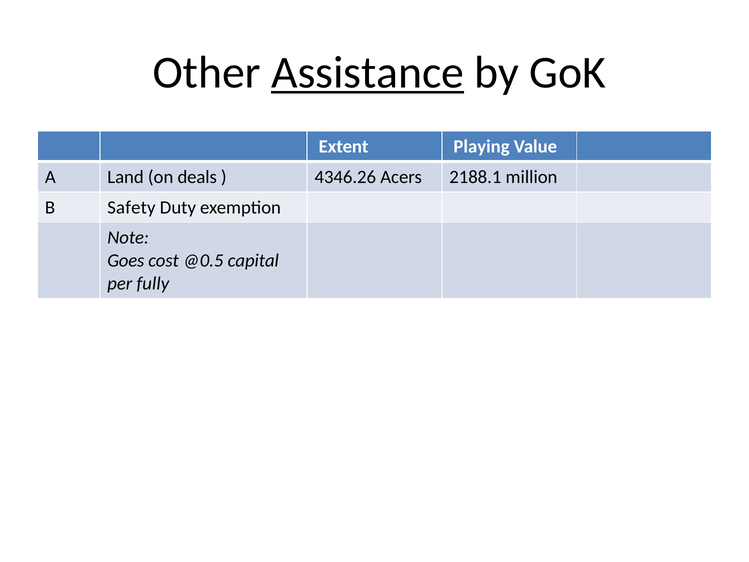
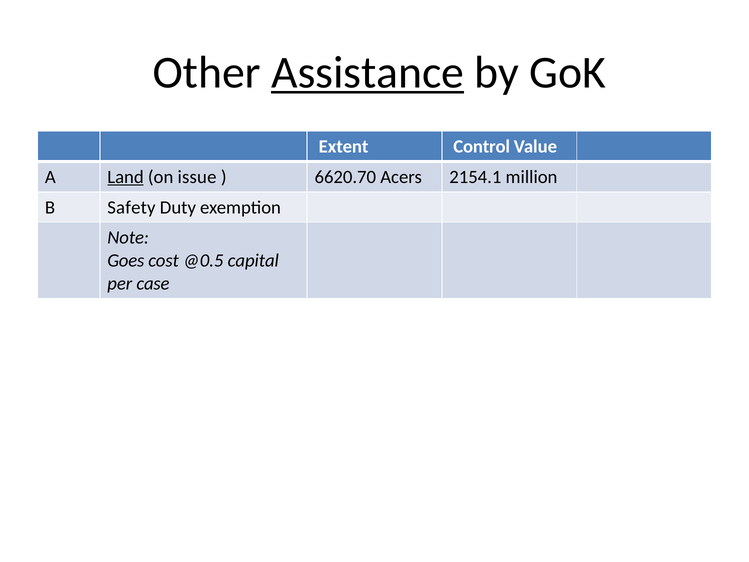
Playing: Playing -> Control (482, 146)
Land underline: none -> present (126, 177)
deals: deals -> issue (197, 177)
4346.26: 4346.26 -> 6620.70 (345, 177)
2188.1: 2188.1 -> 2154.1 (475, 177)
fully: fully -> case (153, 283)
